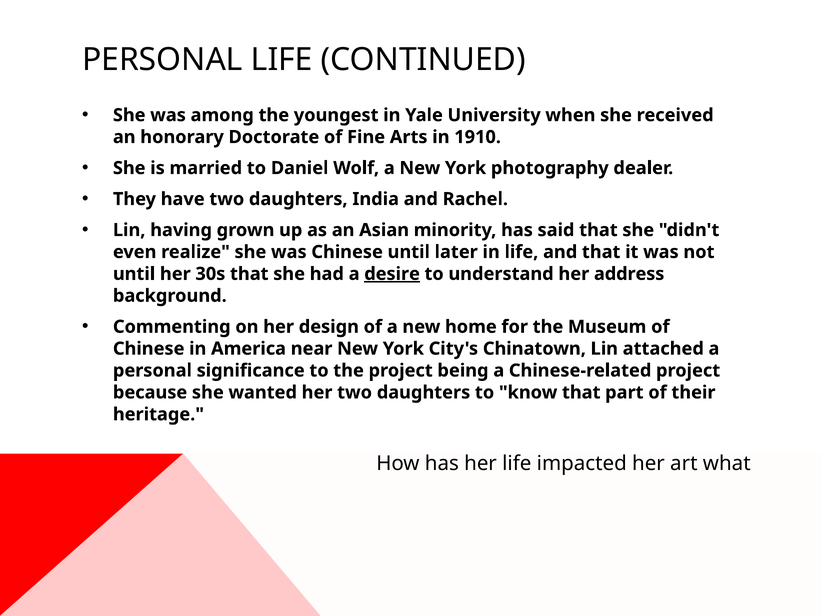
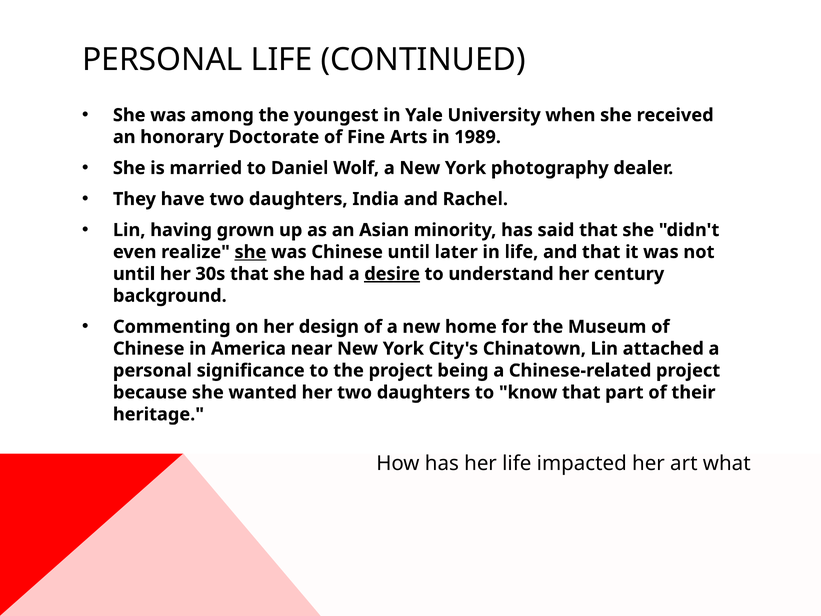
1910: 1910 -> 1989 (478, 137)
she underline: none -> present (250, 252)
address: address -> century (629, 274)
